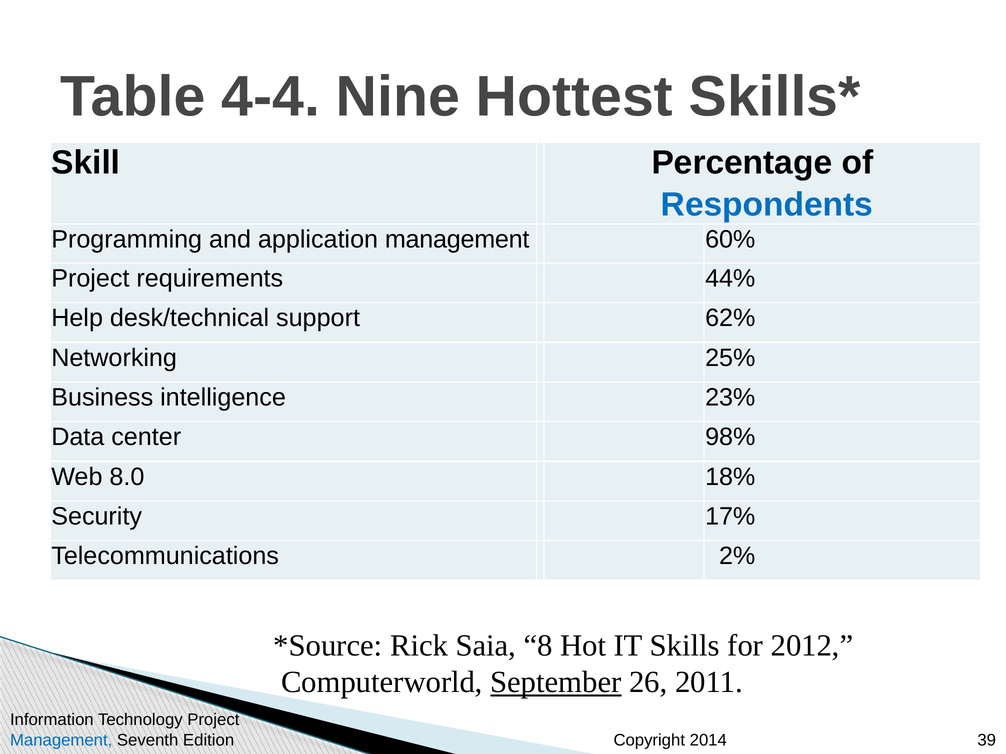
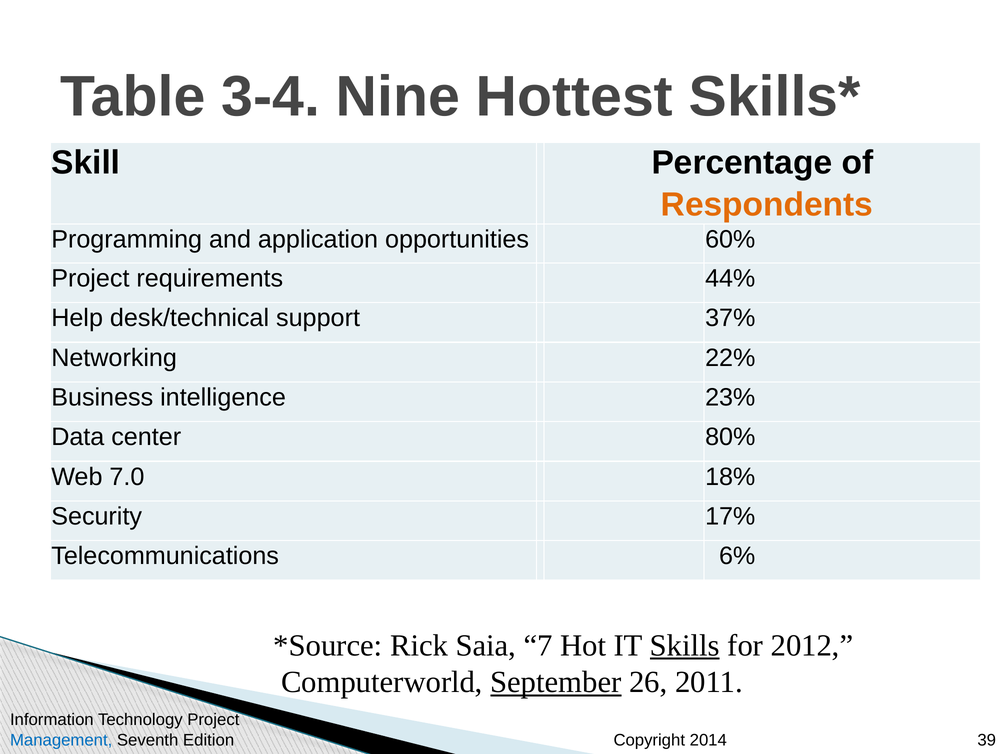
4-4: 4-4 -> 3-4 (271, 97)
Respondents colour: blue -> orange (767, 205)
application management: management -> opportunities (457, 240)
62%: 62% -> 37% (730, 318)
25%: 25% -> 22% (730, 358)
98%: 98% -> 80% (730, 437)
8.0: 8.0 -> 7.0 (127, 477)
2%: 2% -> 6% (737, 556)
8: 8 -> 7 (538, 646)
Skills underline: none -> present (685, 646)
